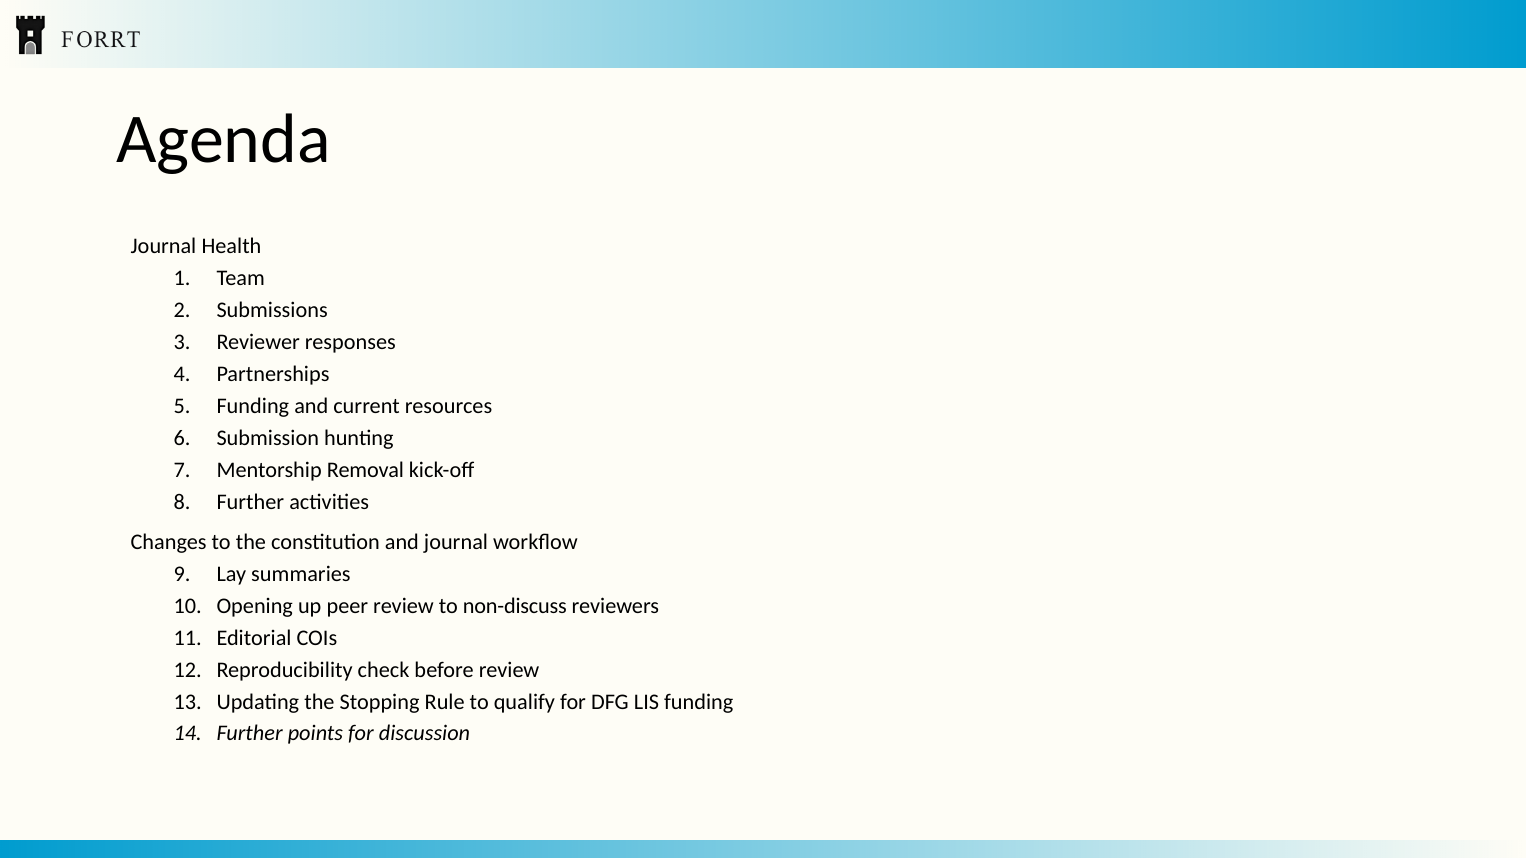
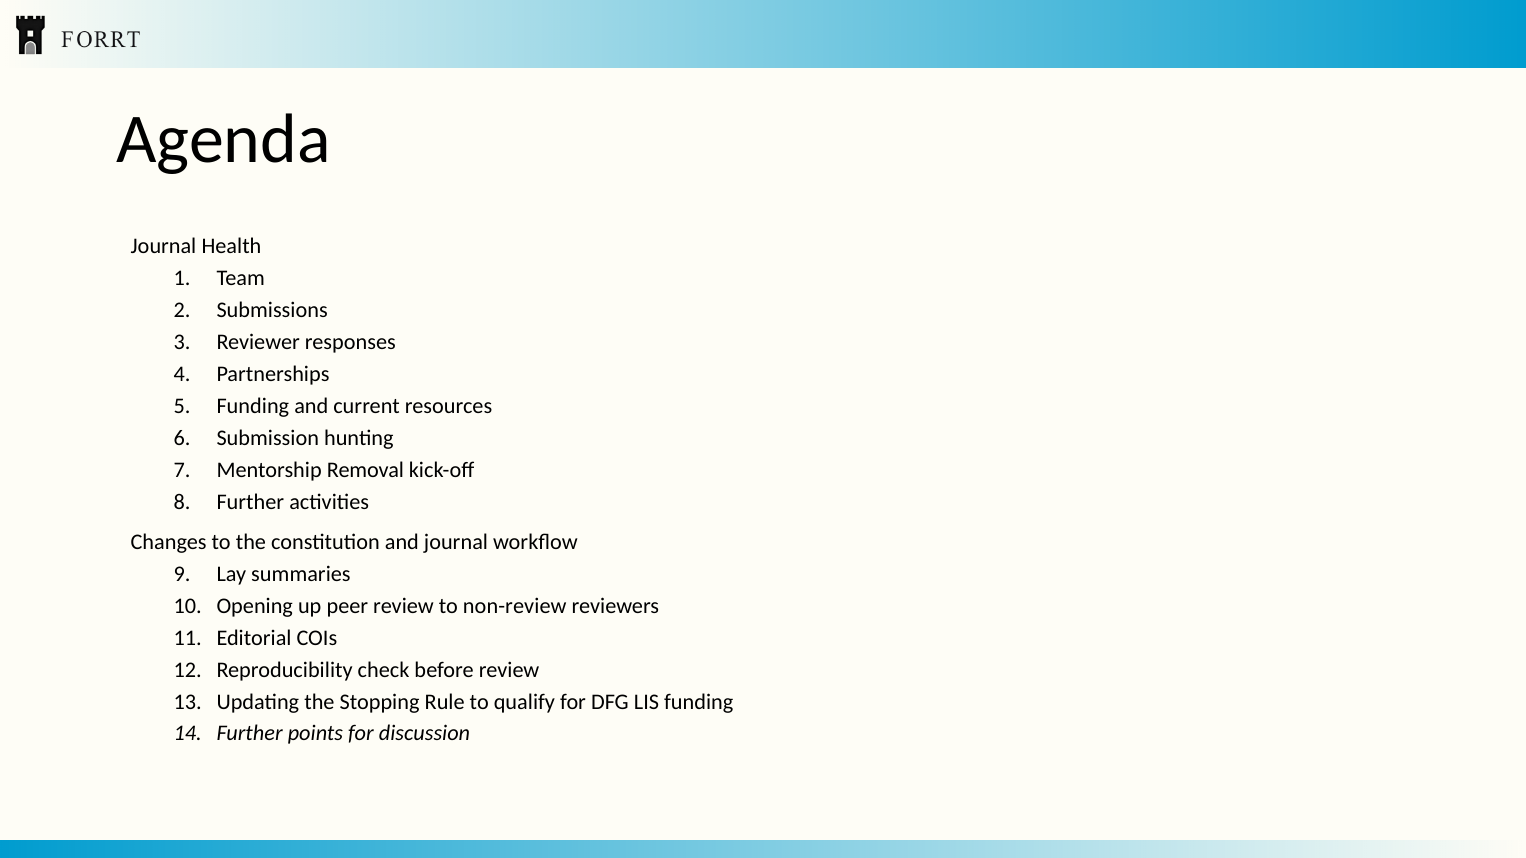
non-discuss: non-discuss -> non-review (515, 606)
